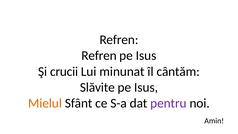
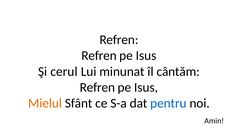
crucii: crucii -> cerul (64, 71)
Slăvite: Slăvite -> Refren (97, 87)
pentru colour: purple -> blue (168, 103)
